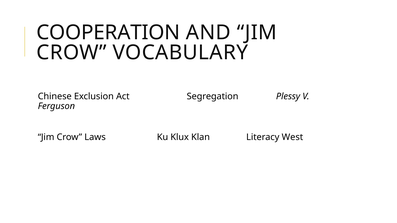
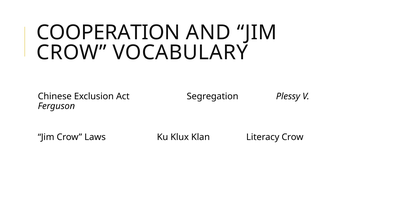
Literacy West: West -> Crow (293, 137)
